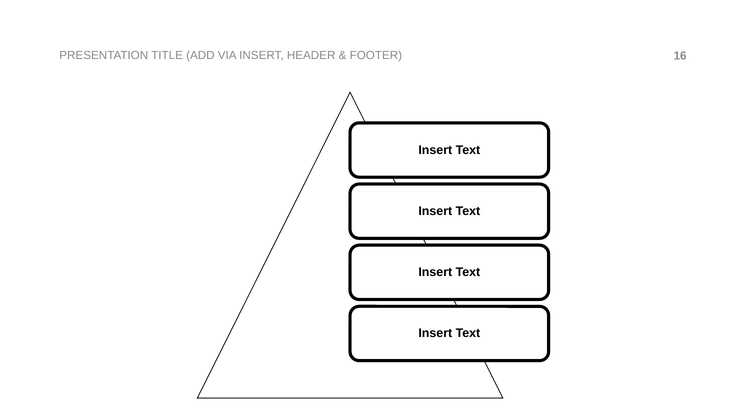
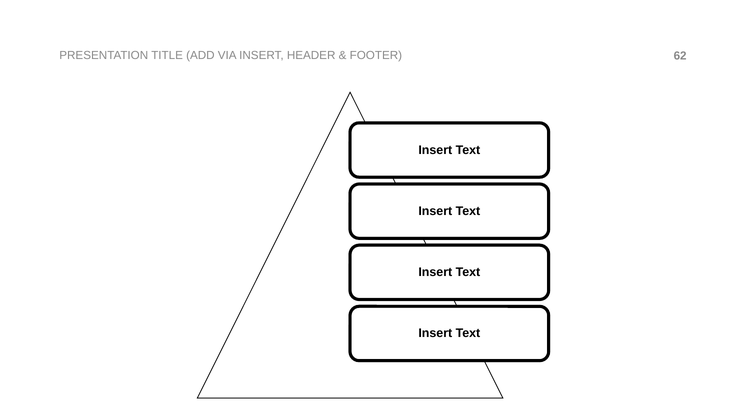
16: 16 -> 62 (680, 56)
